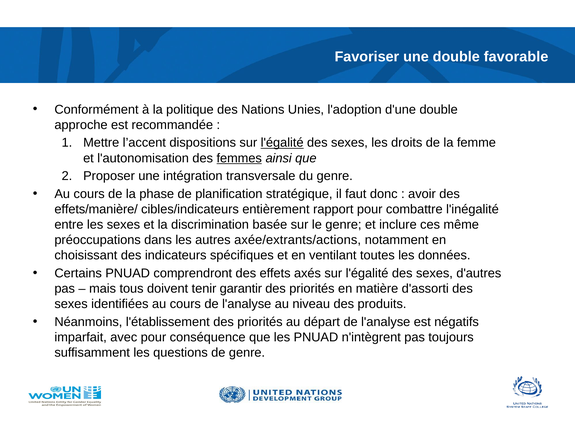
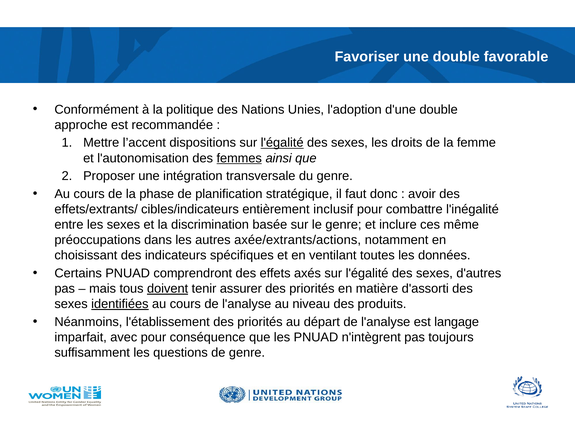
effets/manière/: effets/manière/ -> effets/extrants/ (96, 209)
rapport: rapport -> inclusif (333, 209)
doivent underline: none -> present (168, 288)
garantir: garantir -> assurer (241, 288)
identifiées underline: none -> present (120, 303)
négatifs: négatifs -> langage (457, 321)
